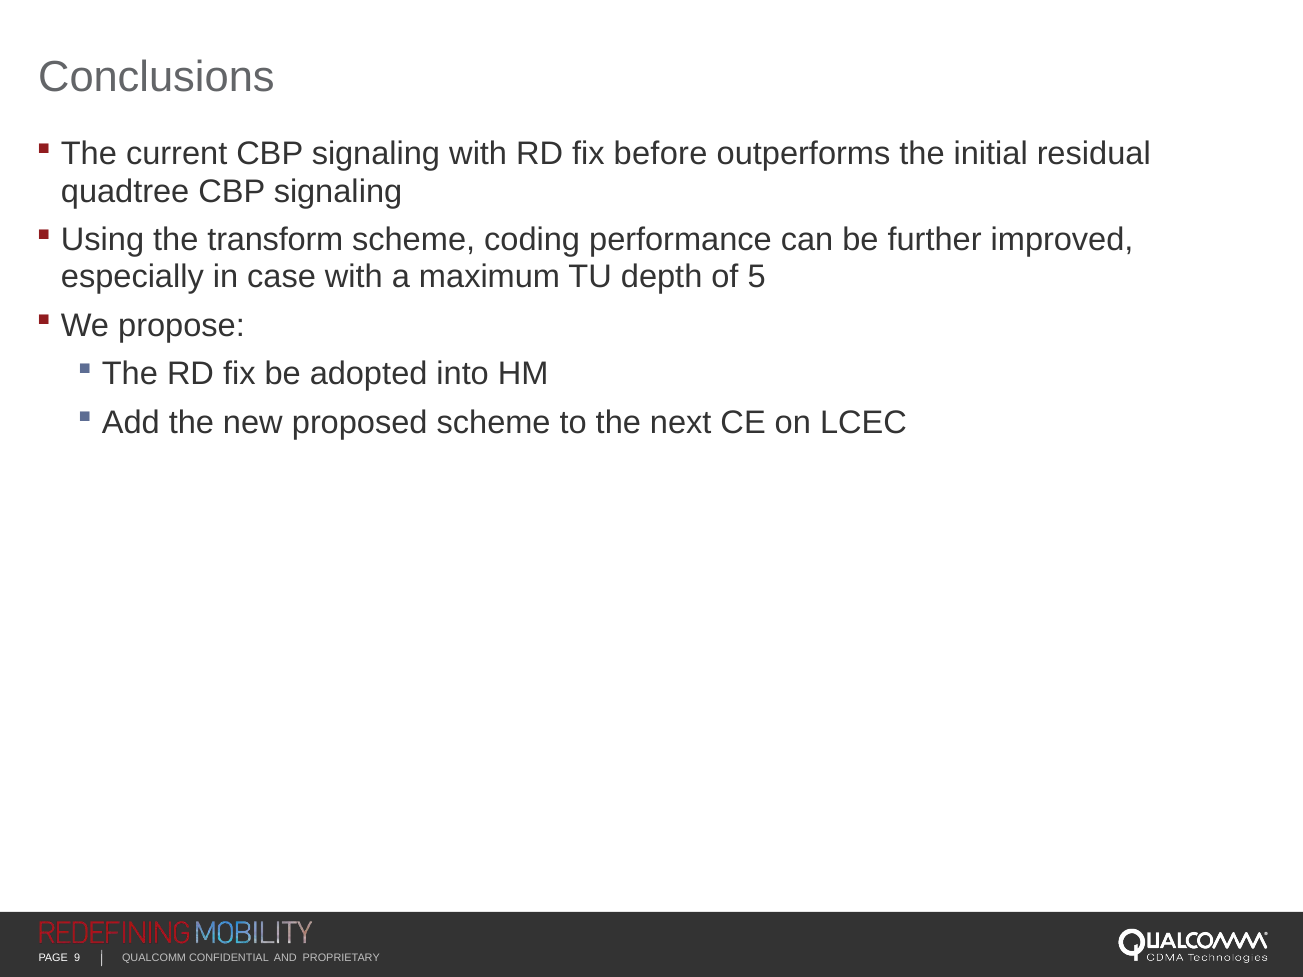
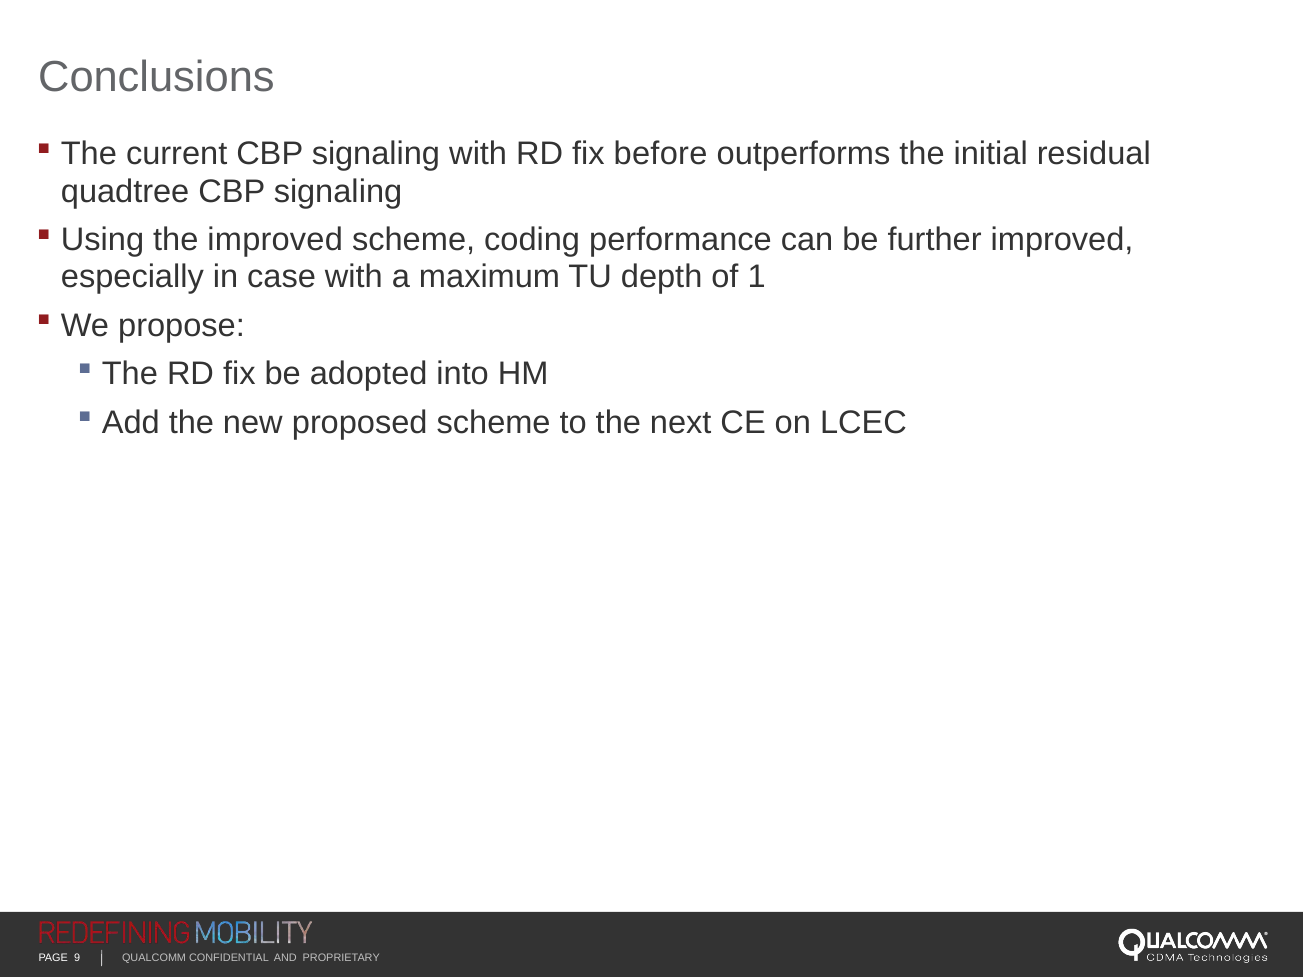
the transform: transform -> improved (275, 240)
5: 5 -> 1 (757, 277)
